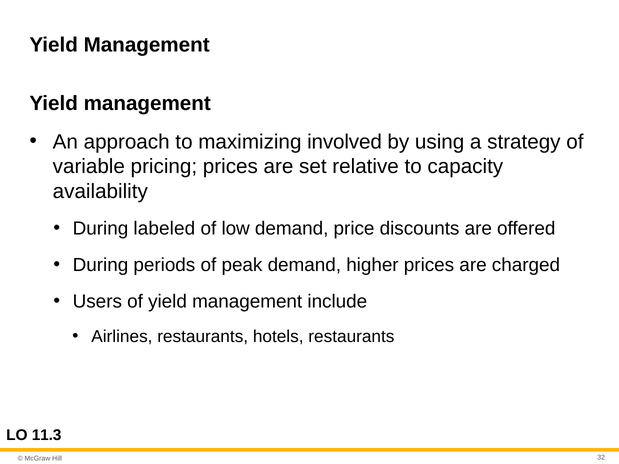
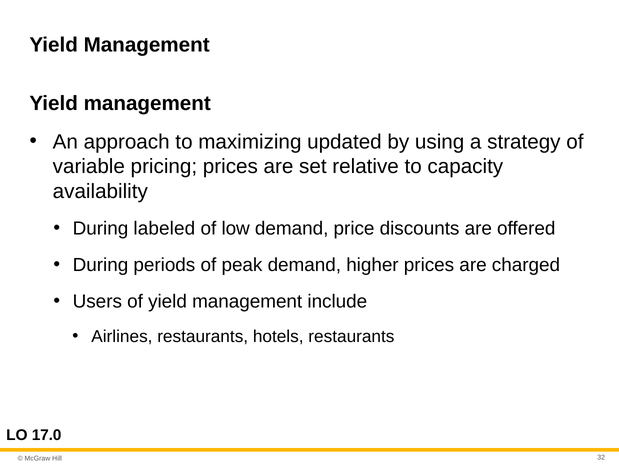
involved: involved -> updated (344, 142)
11.3: 11.3 -> 17.0 (47, 435)
